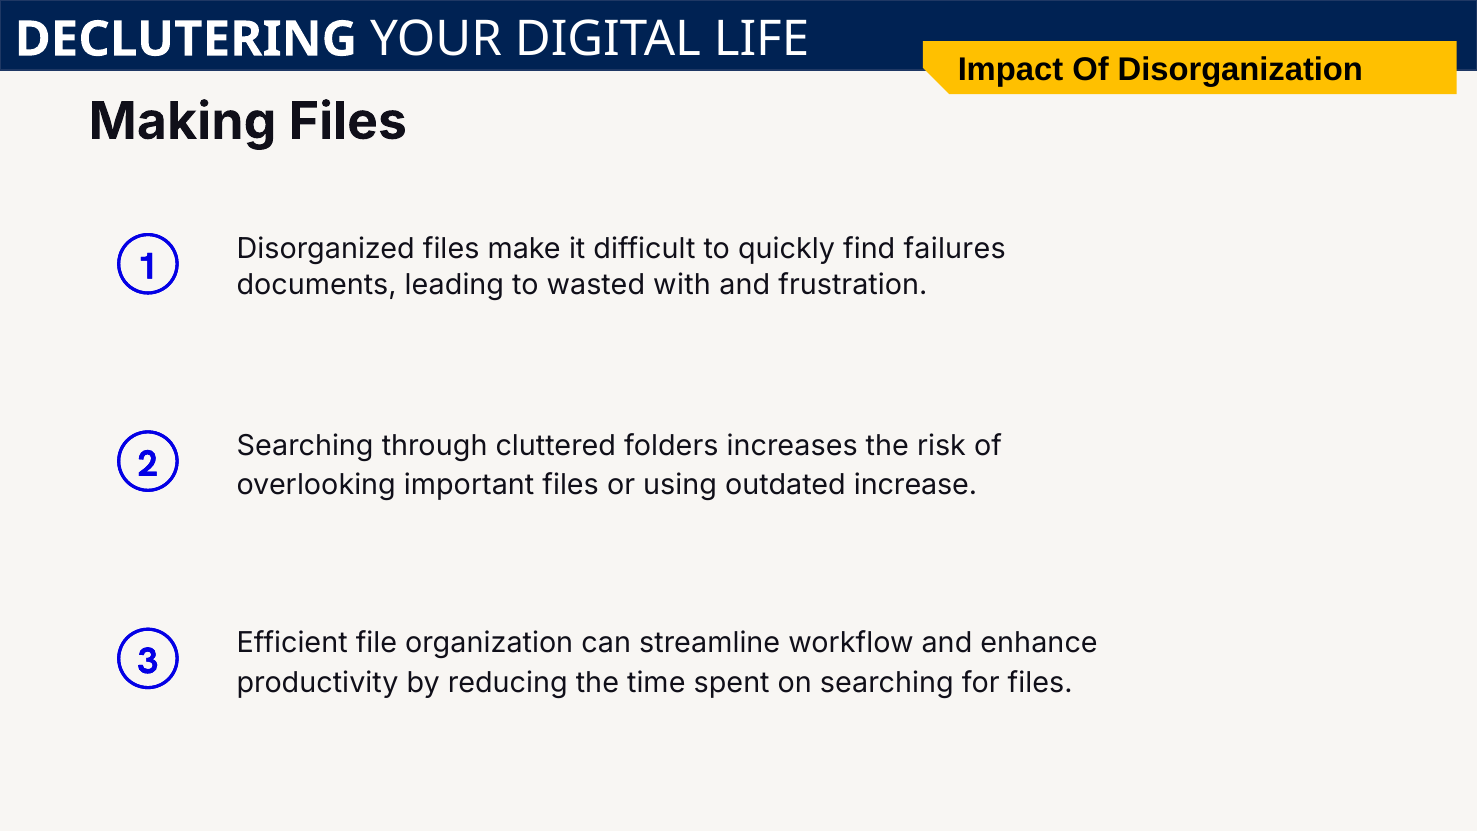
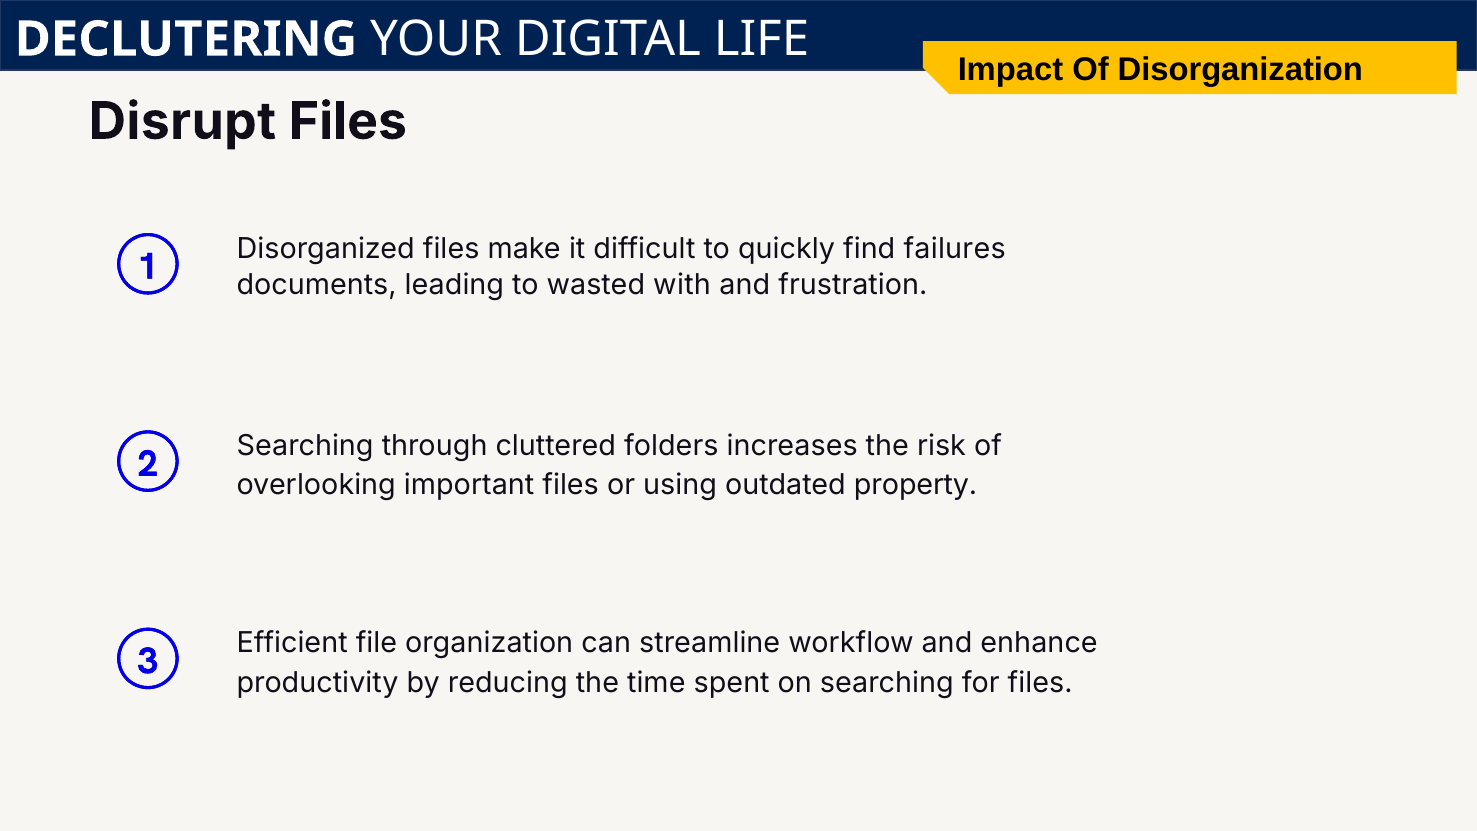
Making: Making -> Disrupt (182, 122)
increase: increase -> property (916, 485)
